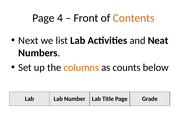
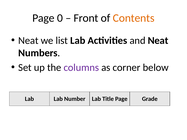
4: 4 -> 0 (60, 18)
Next: Next -> Neat (28, 41)
columns colour: orange -> purple (81, 68)
counts: counts -> corner (127, 68)
